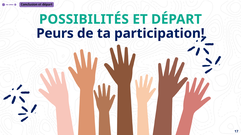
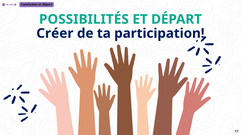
Peurs: Peurs -> Créer (55, 33)
